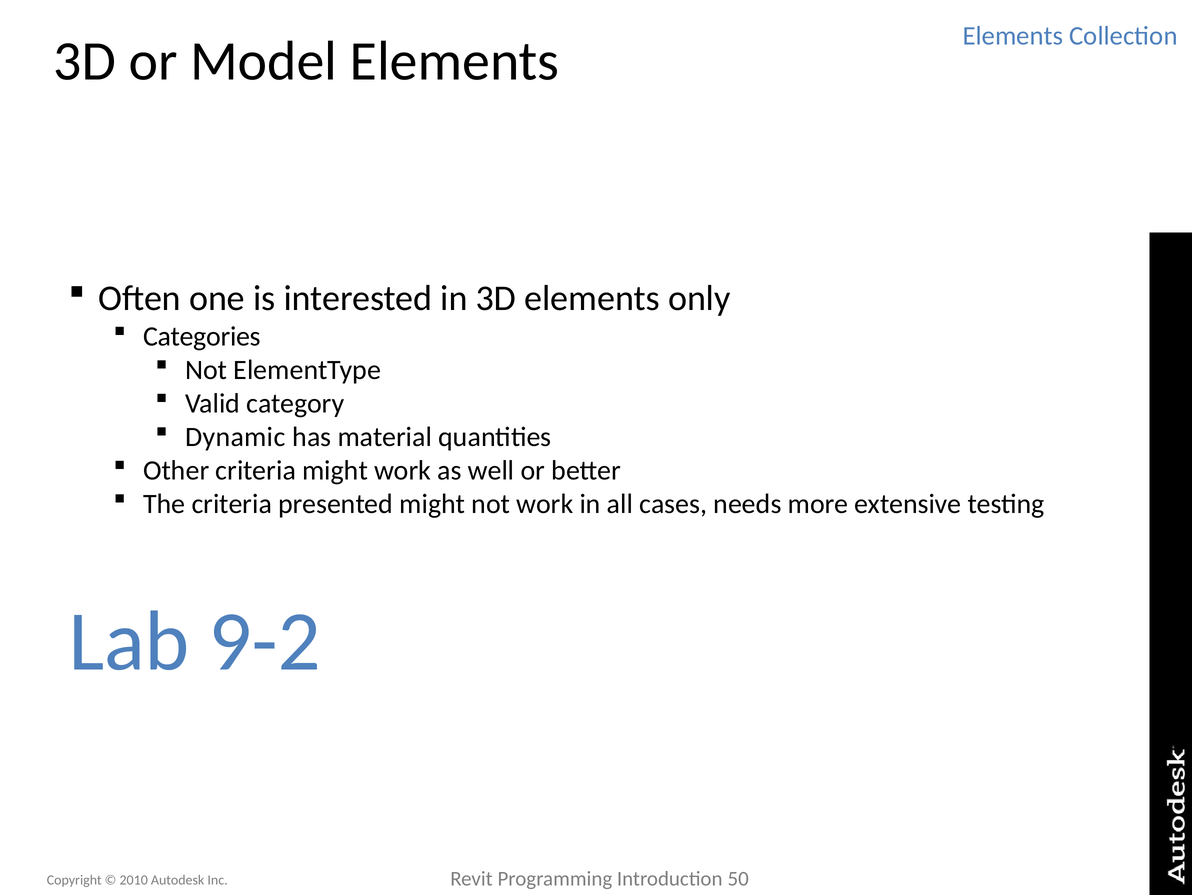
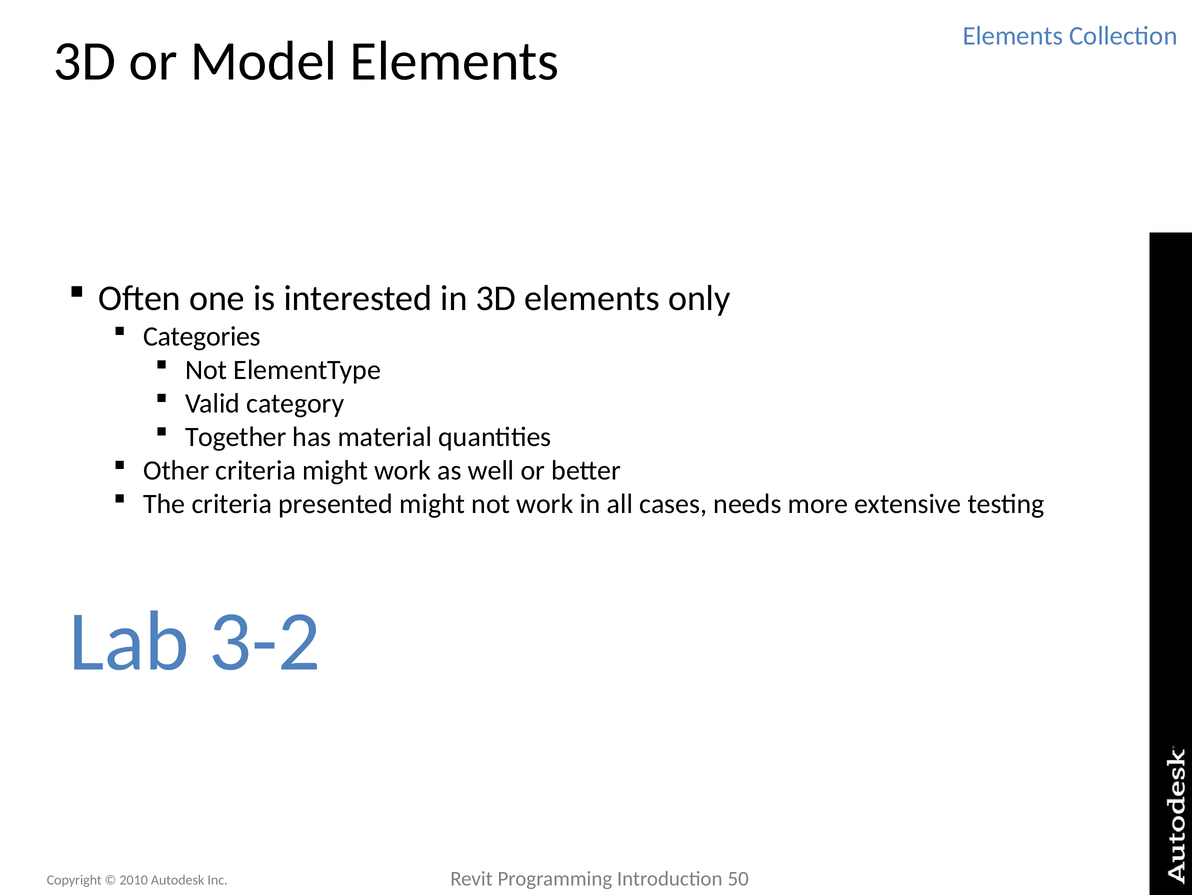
Dynamic: Dynamic -> Together (236, 437)
9-2: 9-2 -> 3-2 (265, 641)
